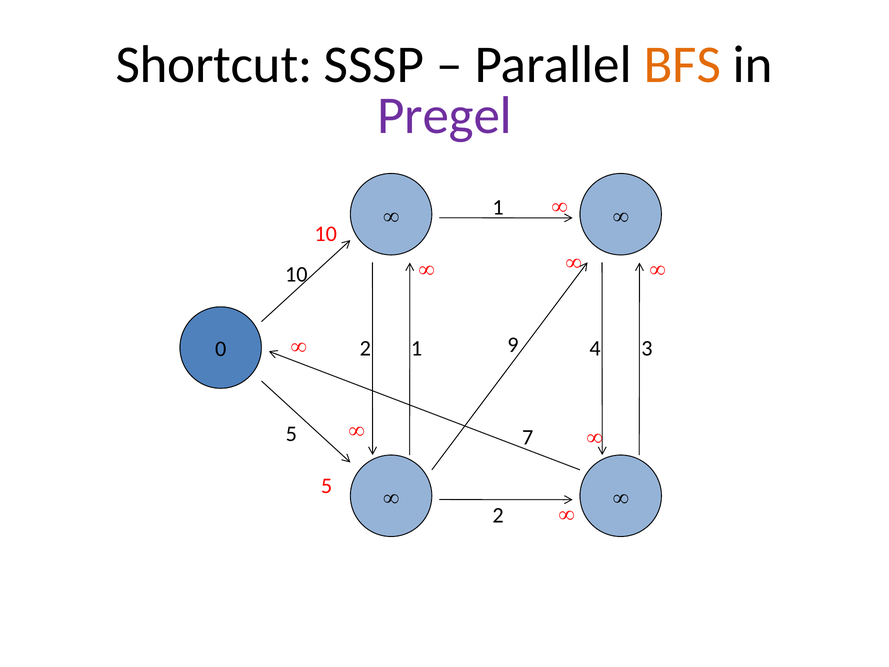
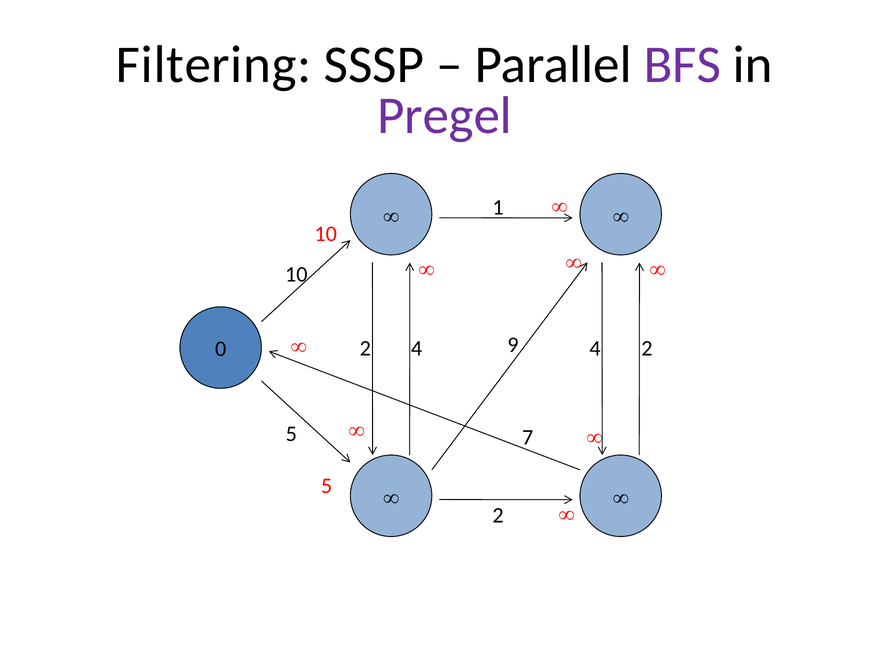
Shortcut: Shortcut -> Filtering (214, 65)
BFS colour: orange -> purple (682, 65)
1: 1 -> 4 (417, 348)
3: 3 -> 2 (647, 348)
